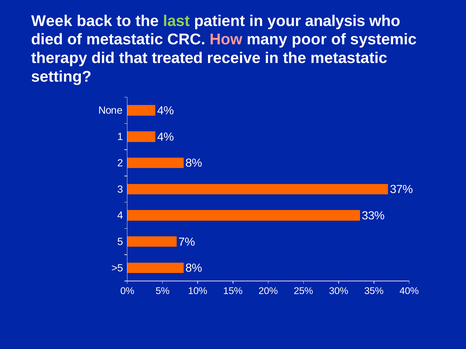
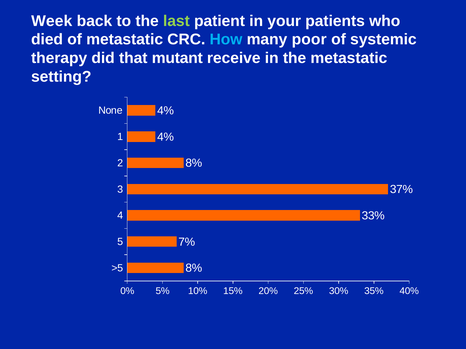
analysis: analysis -> patients (335, 21)
How colour: pink -> light blue (226, 40)
treated: treated -> mutant (177, 58)
